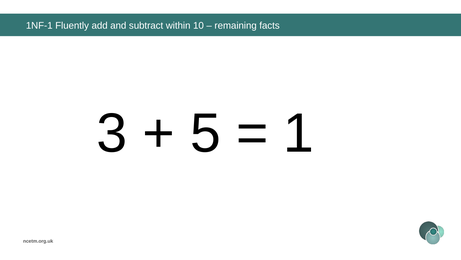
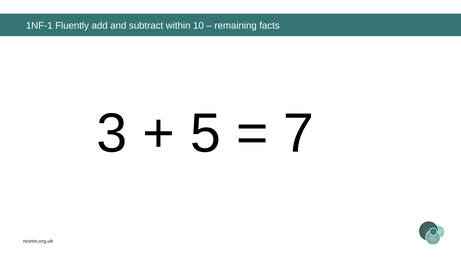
1: 1 -> 7 (299, 133)
